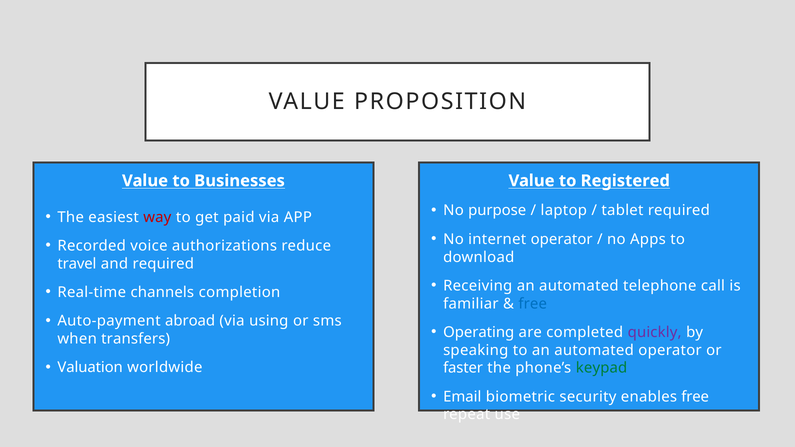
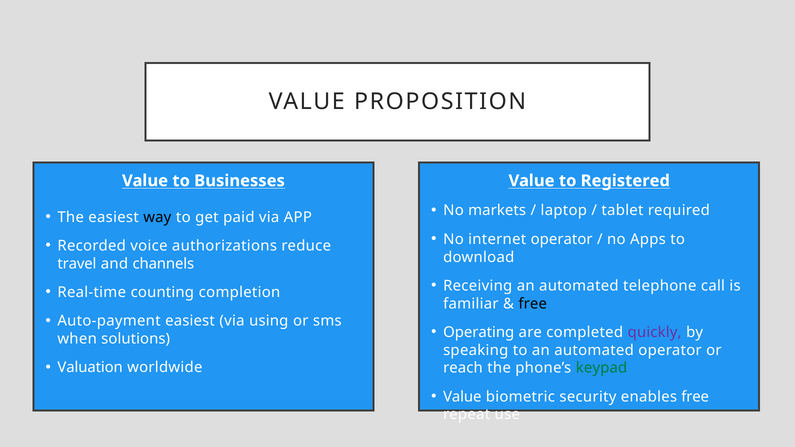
purpose: purpose -> markets (497, 211)
way colour: red -> black (157, 217)
and required: required -> channels (163, 264)
channels: channels -> counting (162, 292)
free colour: blue -> black (533, 304)
Auto-payment abroad: abroad -> easiest (190, 321)
transfers: transfers -> solutions (136, 339)
faster: faster -> reach (463, 368)
Email: Email -> Value (462, 397)
